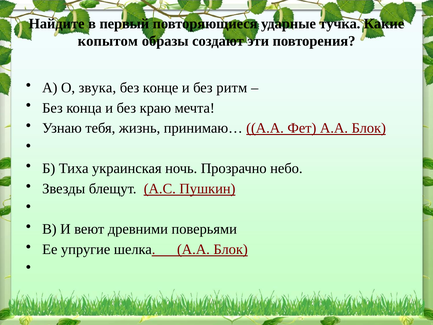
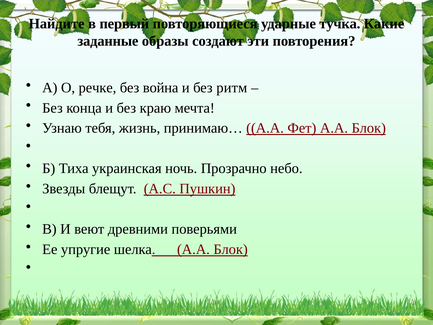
копытом: копытом -> заданные (108, 41)
звука: звука -> речке (97, 88)
конце: конце -> война (161, 88)
